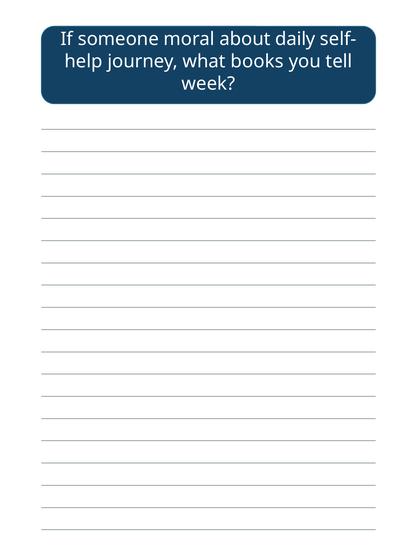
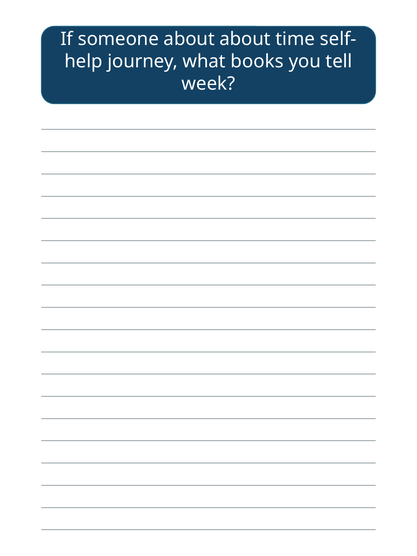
someone moral: moral -> about (189, 39)
daily: daily -> time (295, 39)
